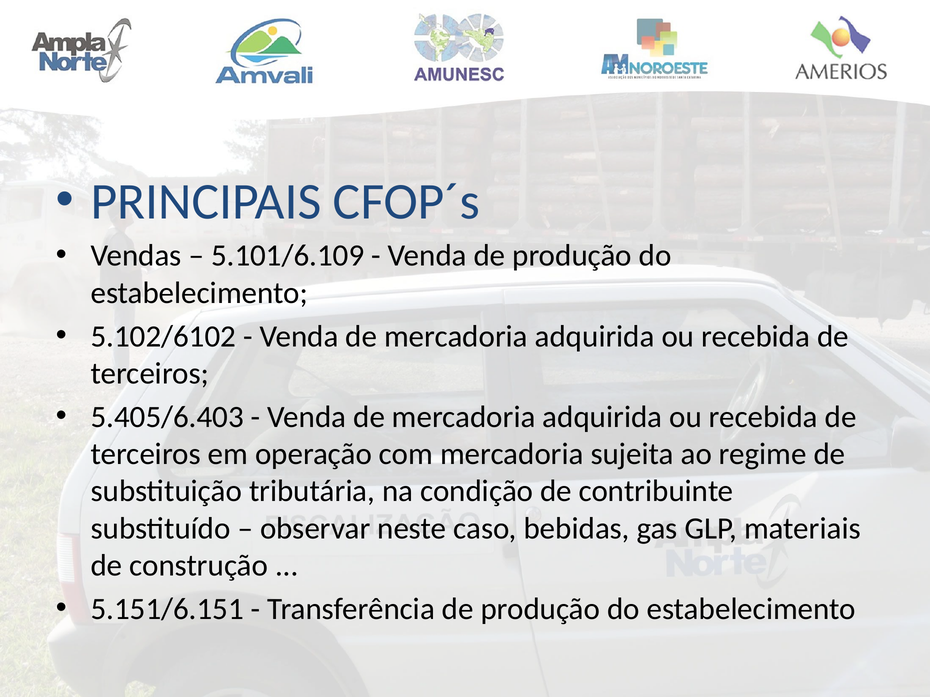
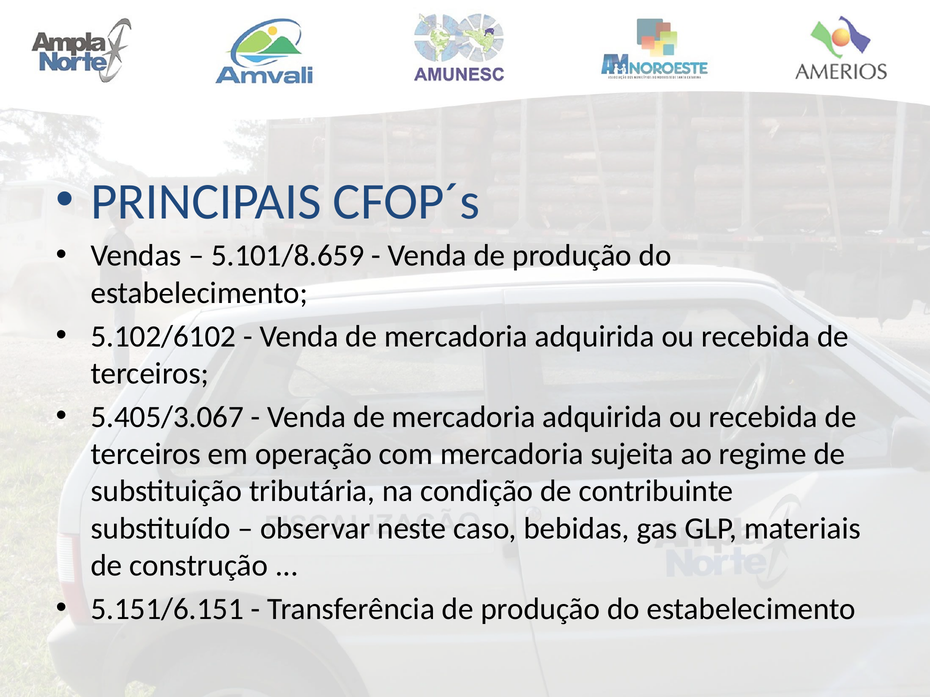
5.101/6.109: 5.101/6.109 -> 5.101/8.659 (288, 256)
5.405/6.403: 5.405/6.403 -> 5.405/3.067 (167, 417)
